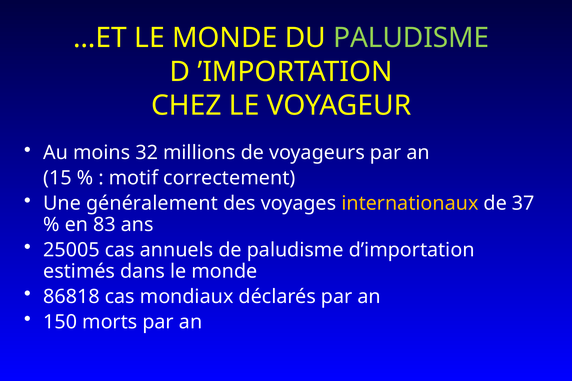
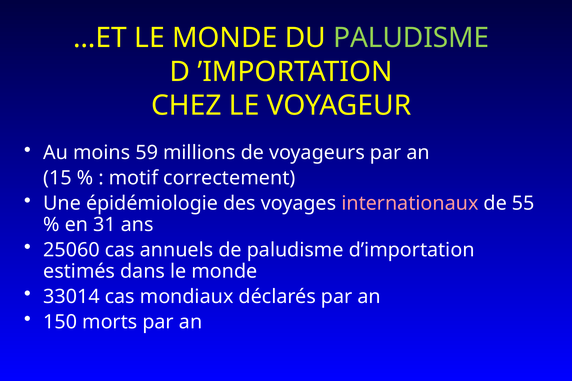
32: 32 -> 59 (147, 153)
généralement: généralement -> épidémiologie (152, 204)
internationaux colour: yellow -> pink (410, 204)
37: 37 -> 55 (523, 204)
83: 83 -> 31 (105, 225)
25005: 25005 -> 25060 (71, 250)
86818: 86818 -> 33014 (71, 297)
